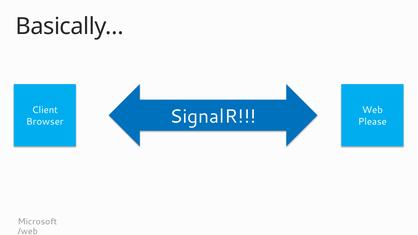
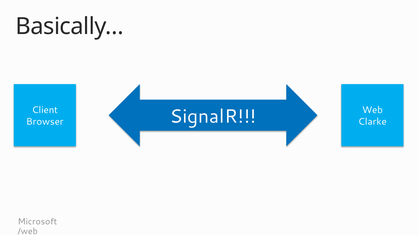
Please: Please -> Clarke (372, 122)
